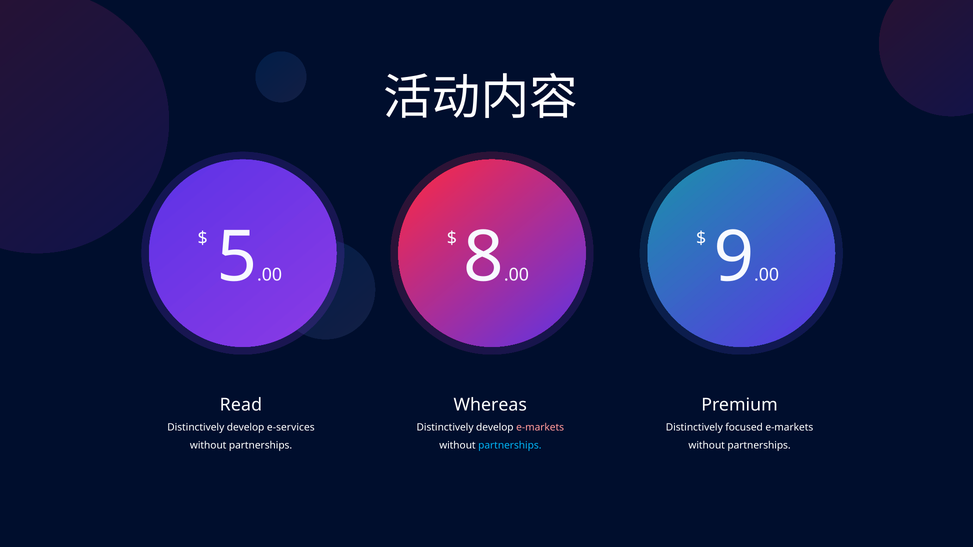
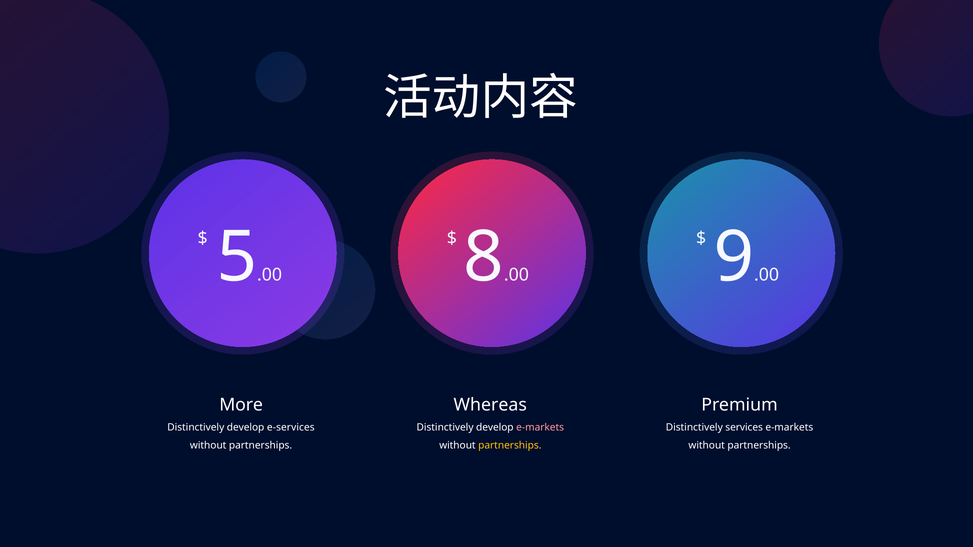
Read: Read -> More (241, 405)
focused: focused -> services (744, 427)
partnerships colour: light blue -> yellow (510, 446)
